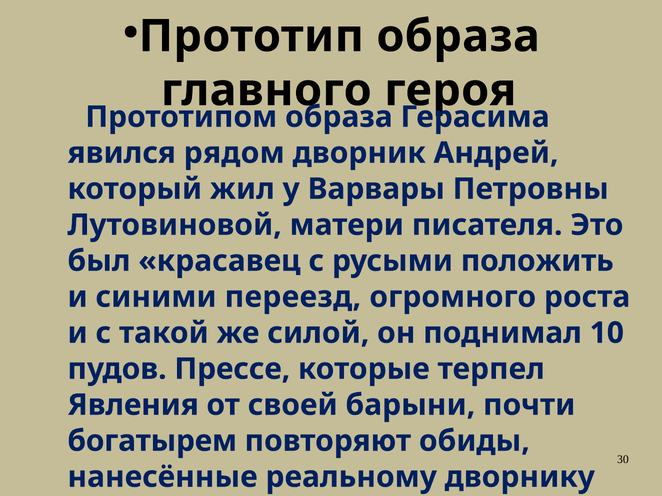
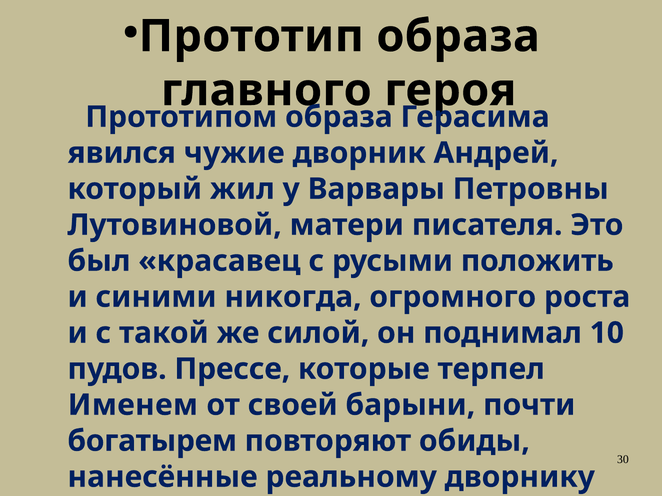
рядом: рядом -> чужие (234, 153)
переезд: переезд -> никогда (293, 297)
Явления: Явления -> Именем (133, 405)
